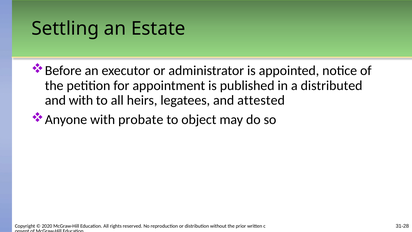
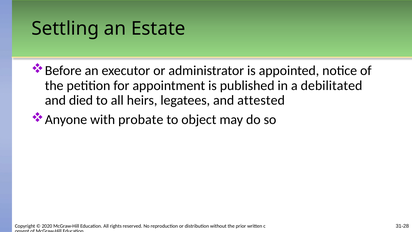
distributed: distributed -> debilitated (332, 85)
and with: with -> died (81, 100)
